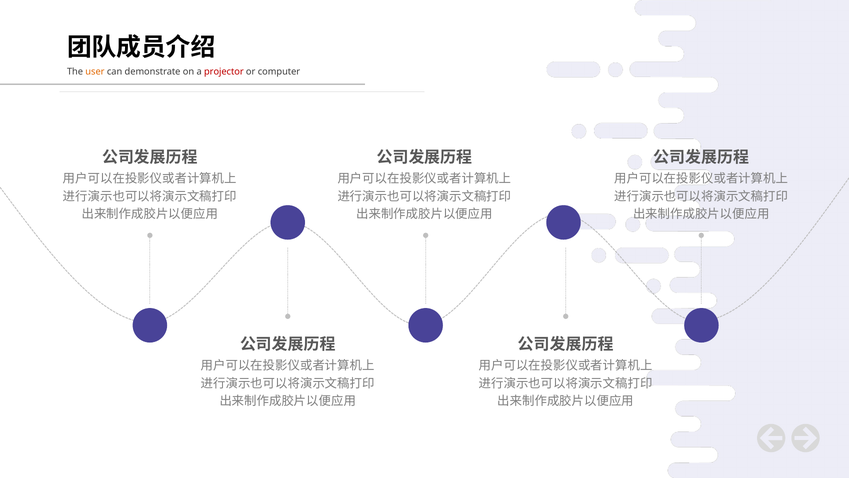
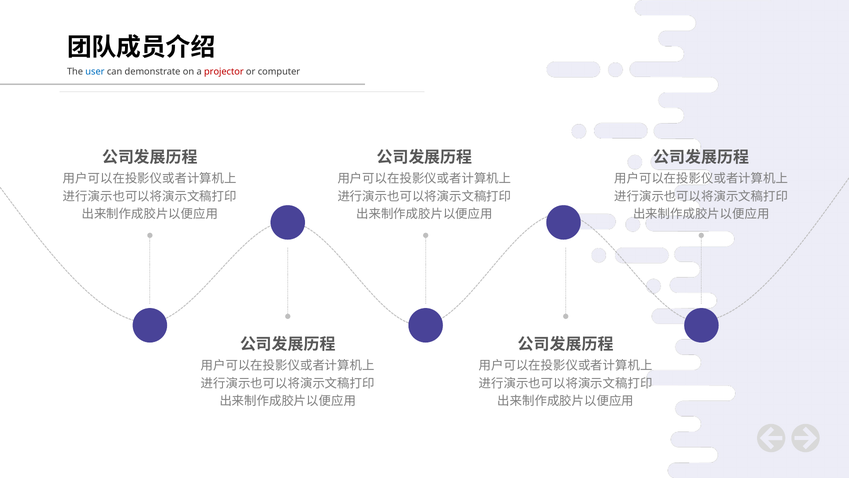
user colour: orange -> blue (95, 72)
